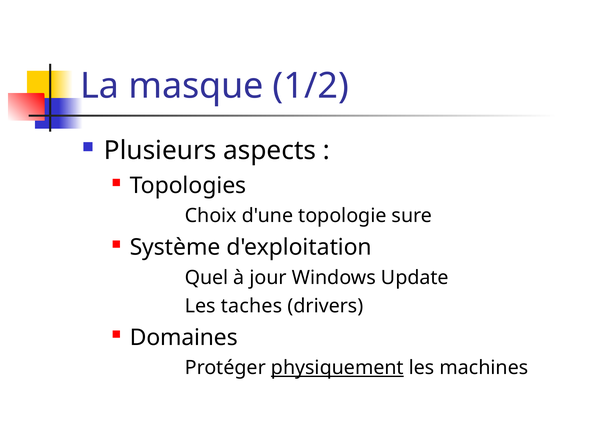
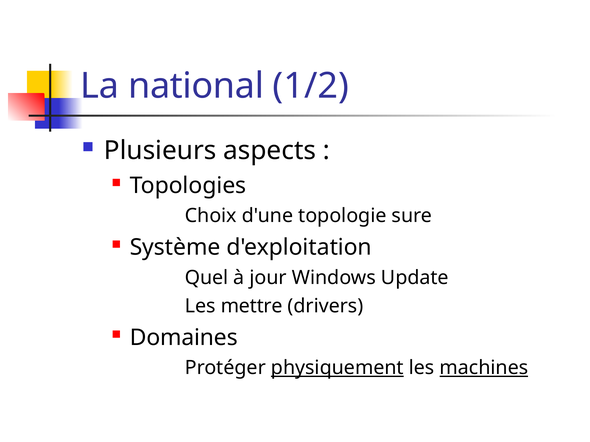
masque: masque -> national (196, 86)
taches: taches -> mettre (252, 306)
machines underline: none -> present (484, 368)
